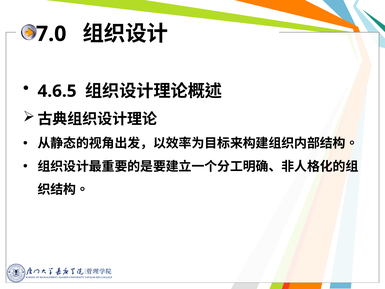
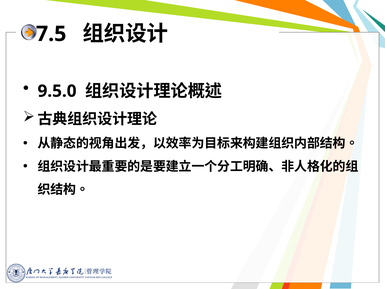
7.0: 7.0 -> 7.5 (51, 34)
4.6.5: 4.6.5 -> 9.5.0 (57, 91)
